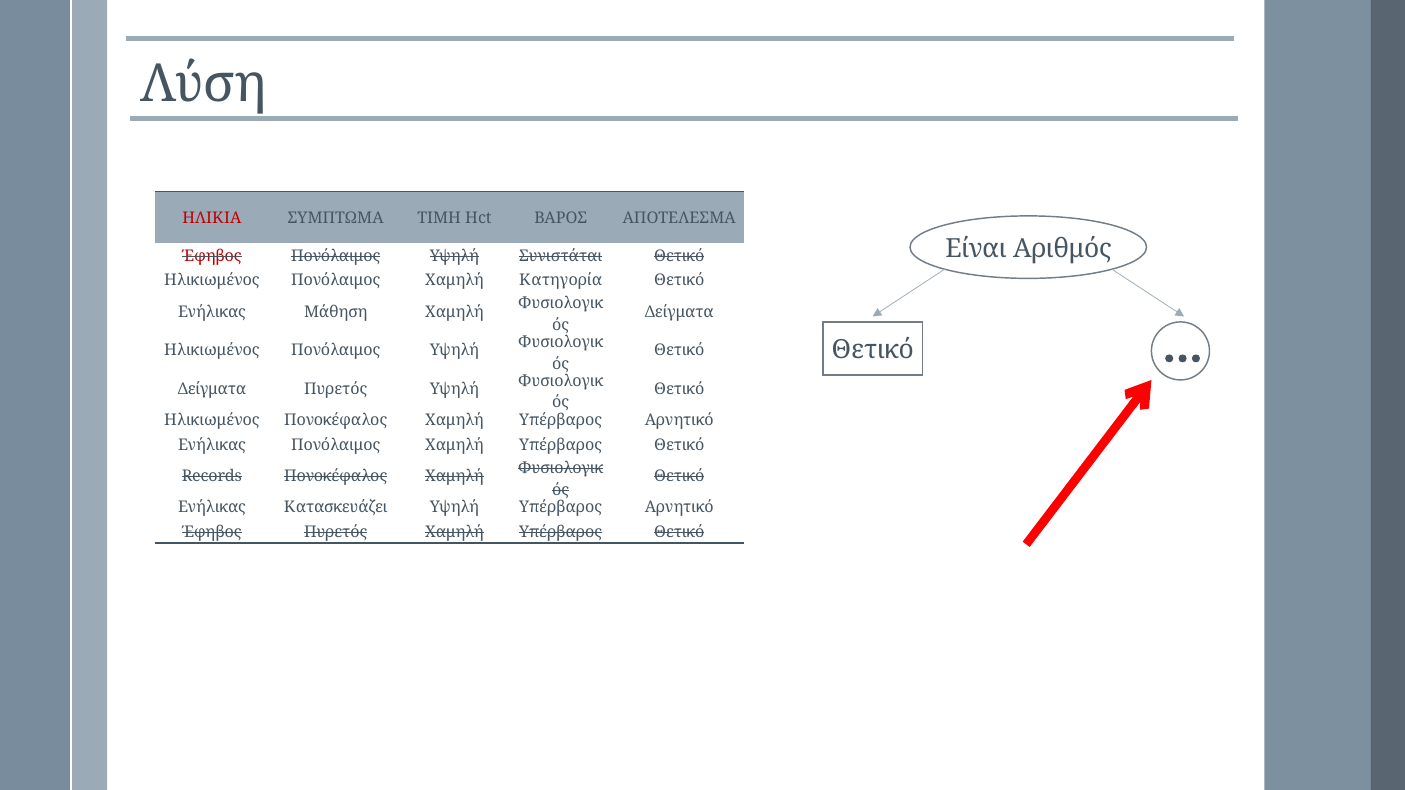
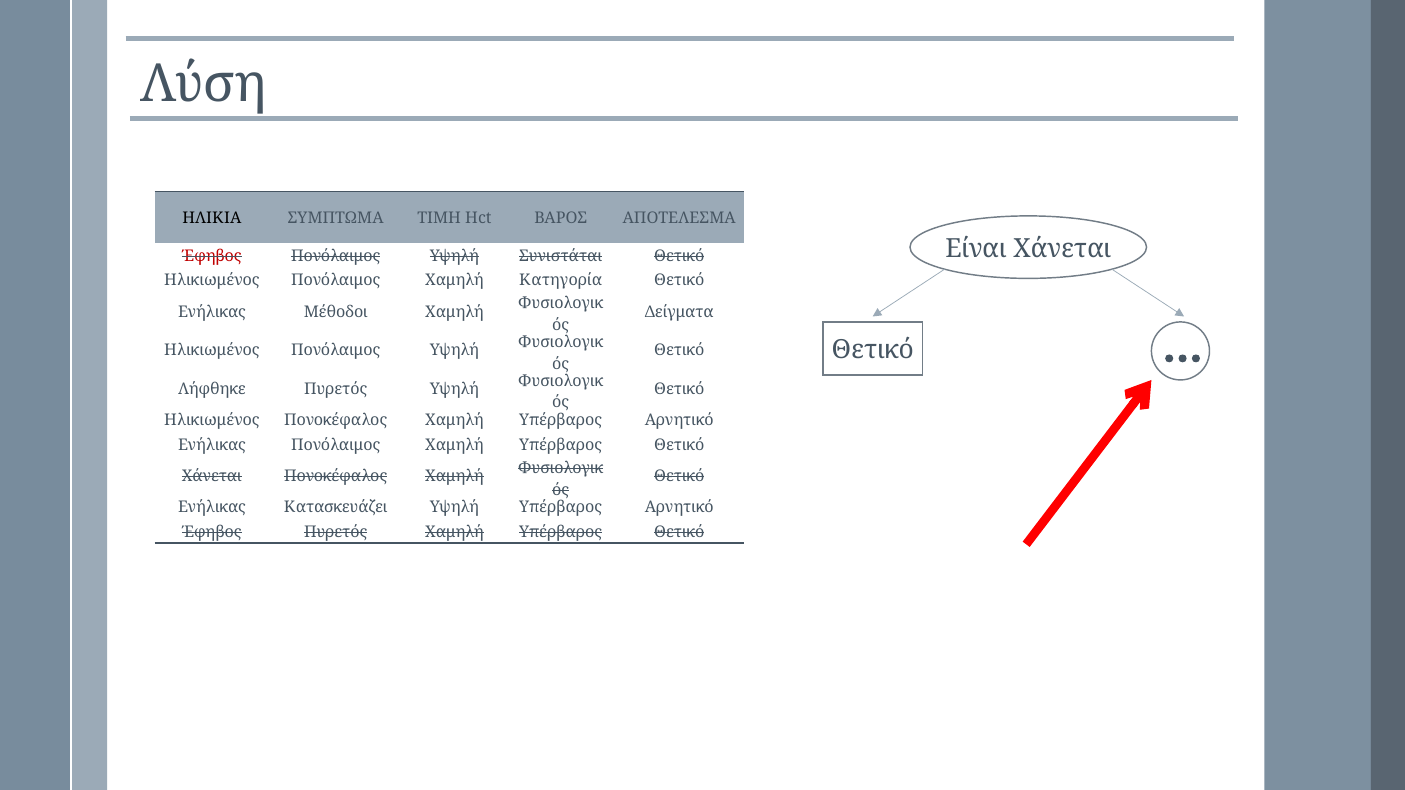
ΗΛΙΚΙΑ colour: red -> black (212, 218)
Είναι Αριθμός: Αριθμός -> Χάνεται (1062, 249)
Μάθηση: Μάθηση -> Μέθοδοι (336, 312)
Δείγματα: Δείγματα -> Λήφθηκε (212, 389)
Records: Records -> Χάνεται (212, 477)
